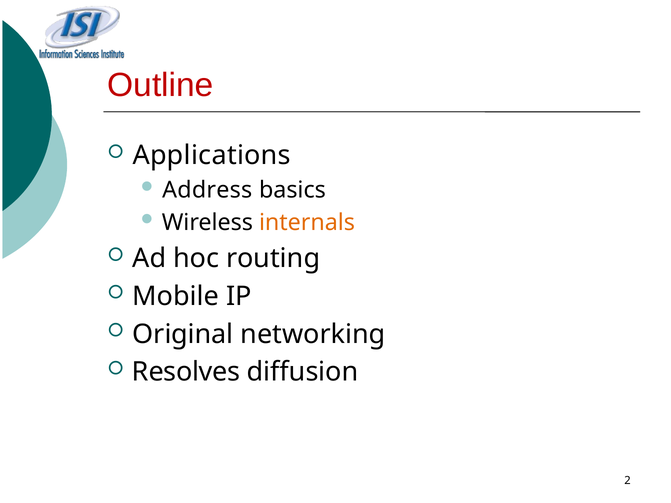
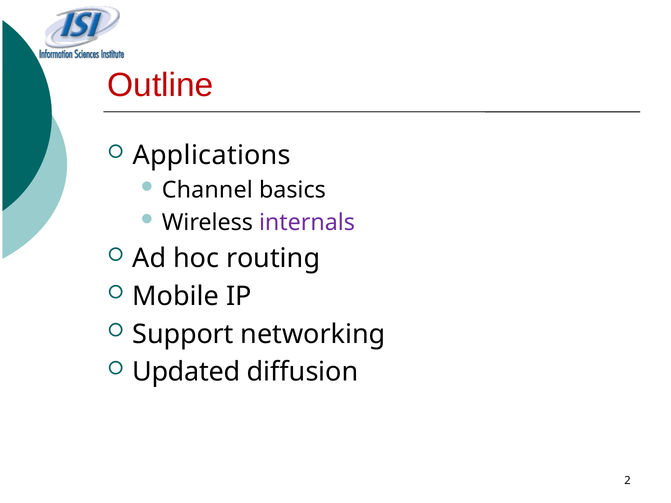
Address: Address -> Channel (207, 190)
internals colour: orange -> purple (307, 223)
Original: Original -> Support (183, 334)
Resolves: Resolves -> Updated (186, 372)
